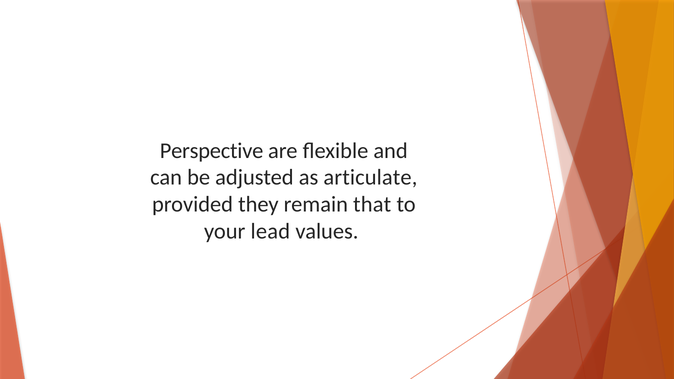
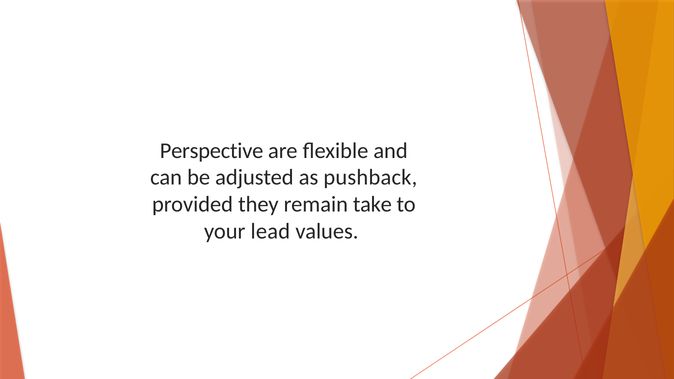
articulate: articulate -> pushback (370, 178)
that: that -> take (372, 205)
